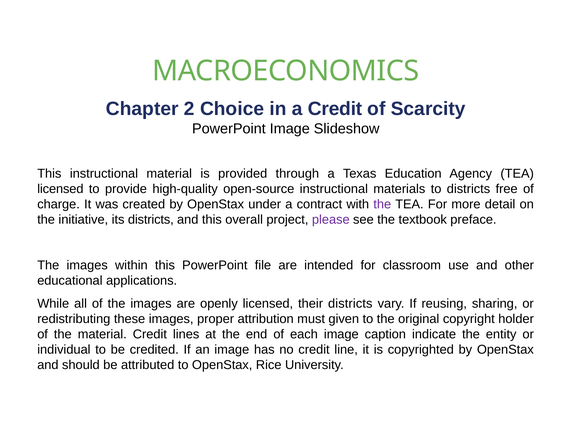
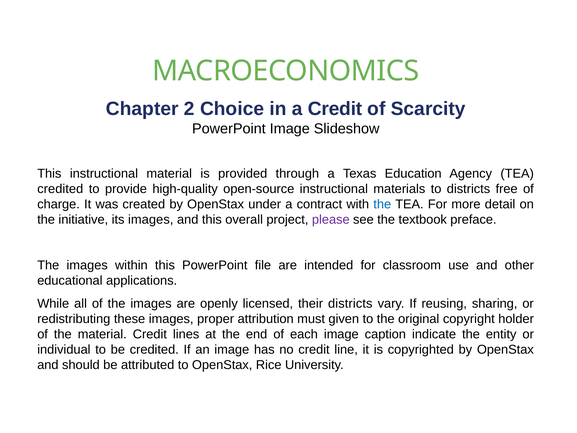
licensed: licensed -> credited (60, 189)
the colour: purple -> blue (382, 204)
its districts: districts -> images (151, 220)
